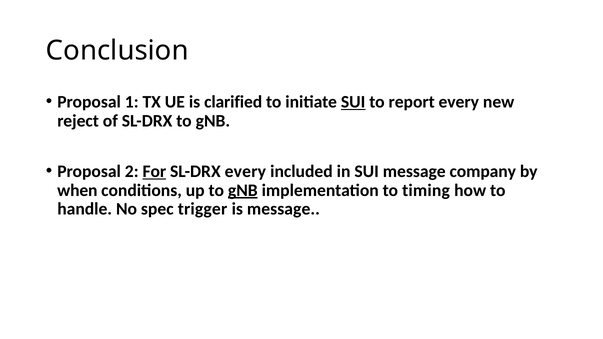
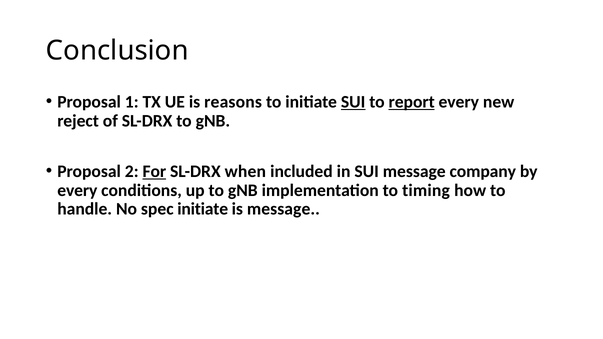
clarified: clarified -> reasons (233, 102)
report underline: none -> present (412, 102)
SL-DRX every: every -> when (245, 171)
when: when -> every (77, 190)
gNB underline: present -> none (243, 190)
spec trigger: trigger -> initiate (203, 209)
